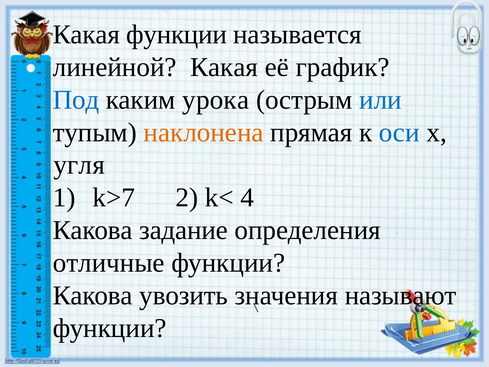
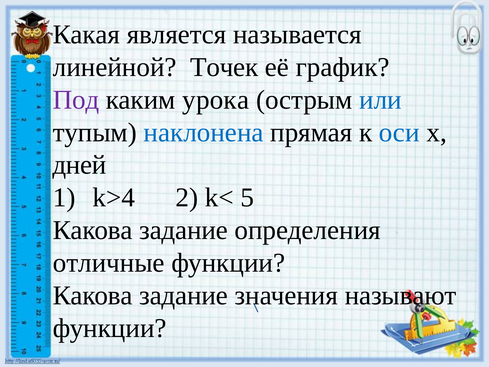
Какая функции: функции -> является (176, 35)
линейной Какая: Какая -> Точек (224, 67)
Под colour: blue -> purple (76, 100)
наклонена colour: orange -> blue (204, 132)
угля: угля -> дней (79, 165)
k˃7: k˃7 -> k˃4 (114, 197)
4: 4 -> 5 (247, 197)
увозить: увозить -> задание (184, 295)
